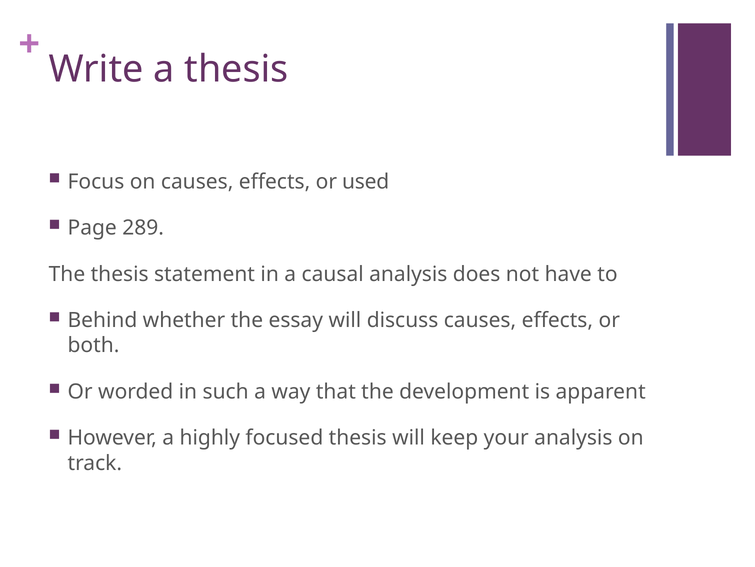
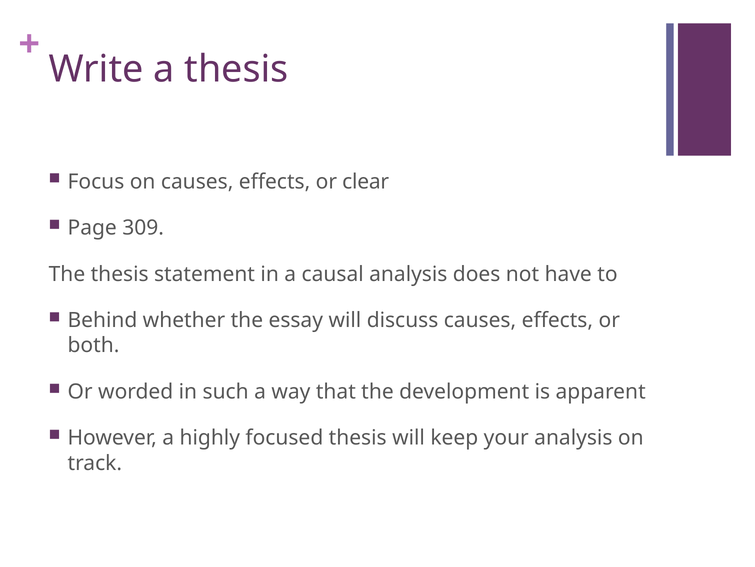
used: used -> clear (366, 181)
289: 289 -> 309 (143, 228)
